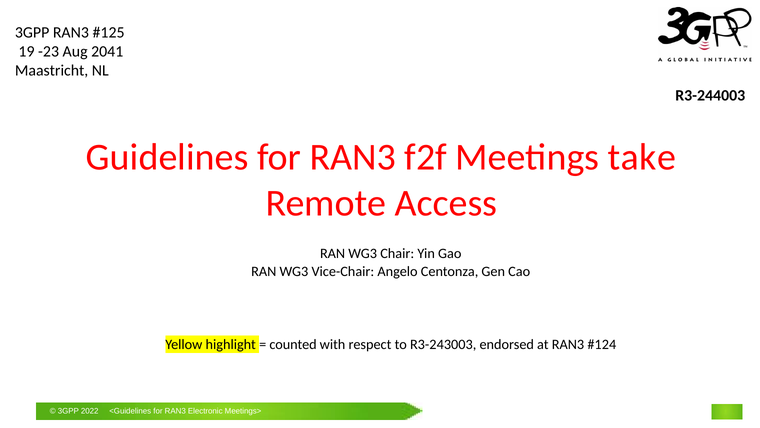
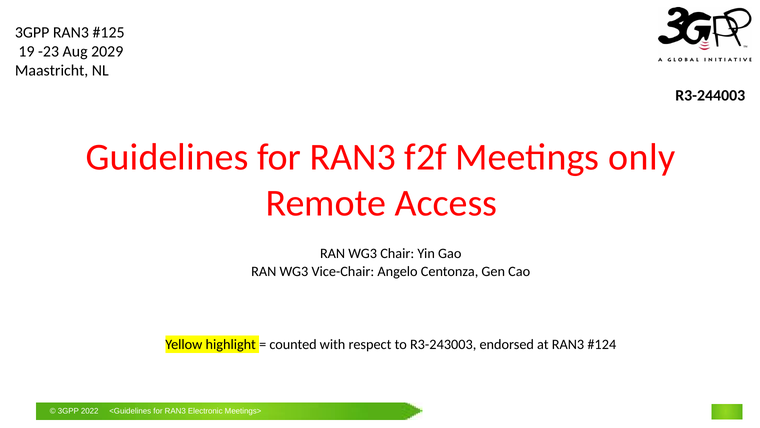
2041: 2041 -> 2029 (107, 51)
take: take -> only (642, 157)
